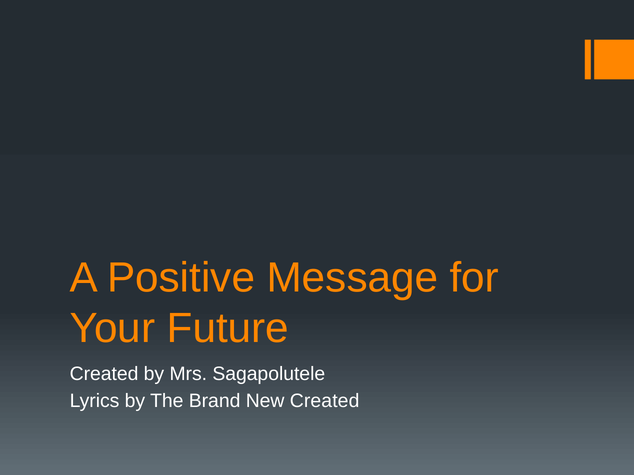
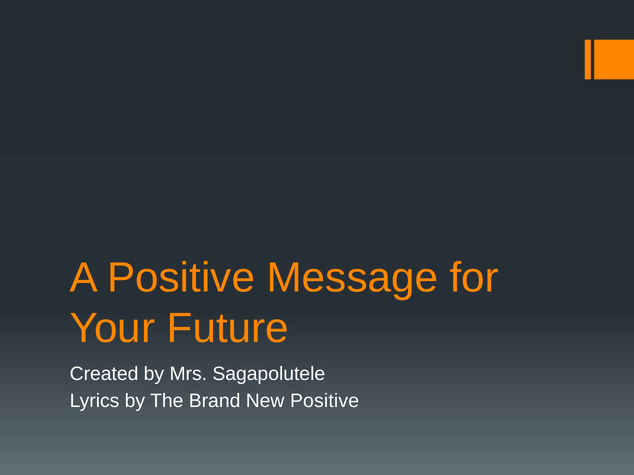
New Created: Created -> Positive (325, 401)
